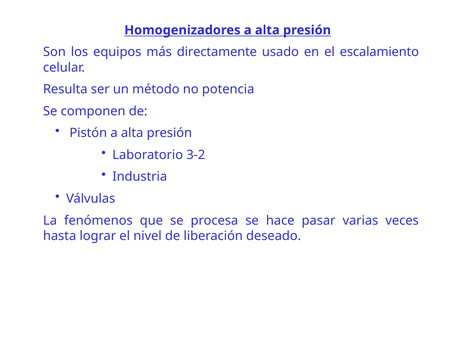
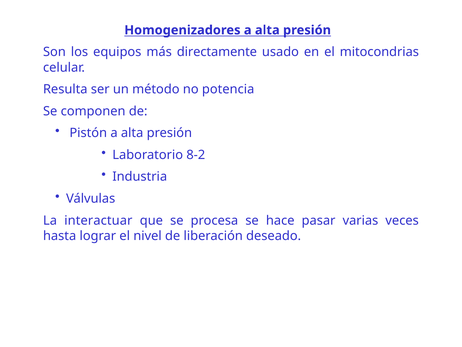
escalamiento: escalamiento -> mitocondrias (379, 52)
3-2: 3-2 -> 8-2 (196, 155)
fenómenos: fenómenos -> interactuar (98, 220)
